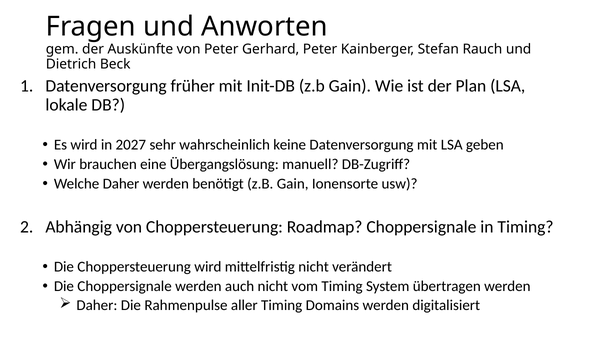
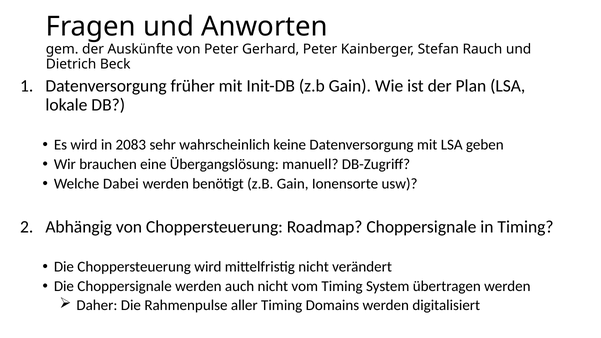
2027: 2027 -> 2083 (131, 145)
Welche Daher: Daher -> Dabei (121, 184)
